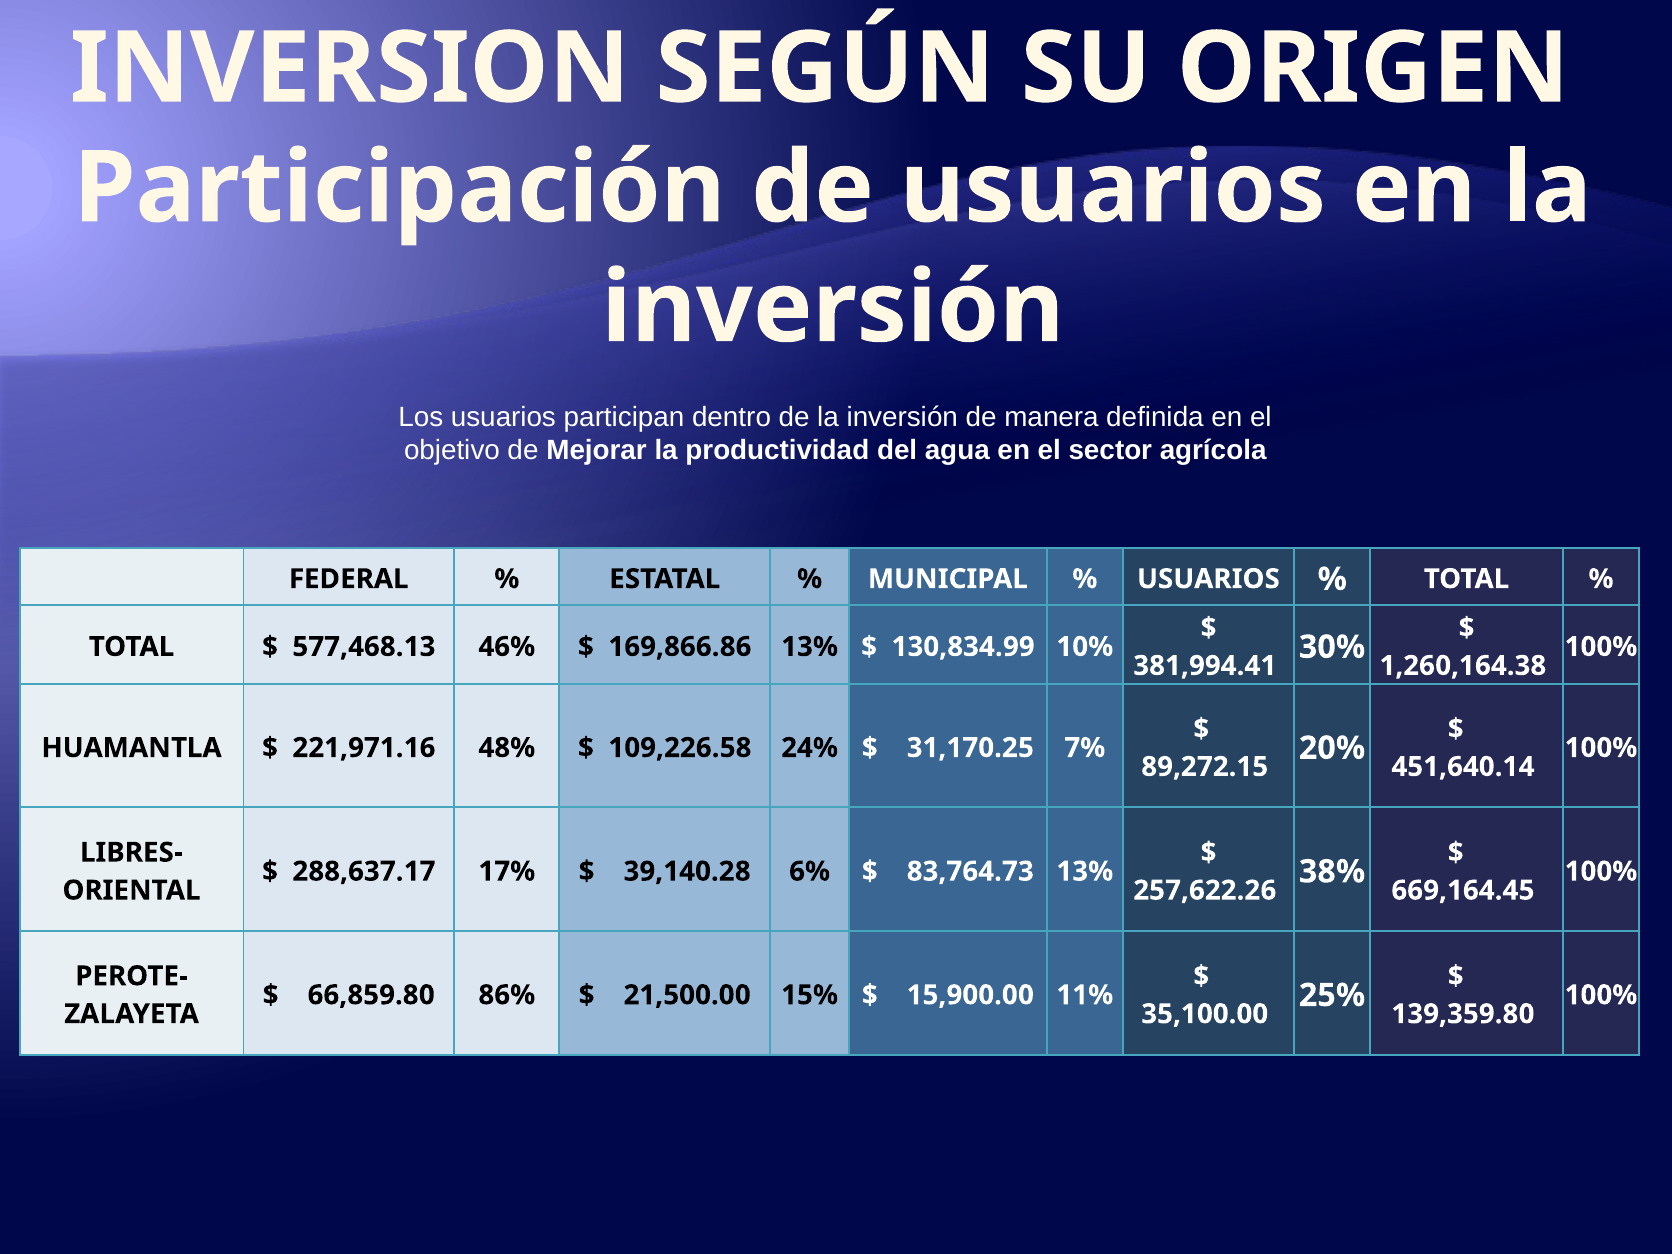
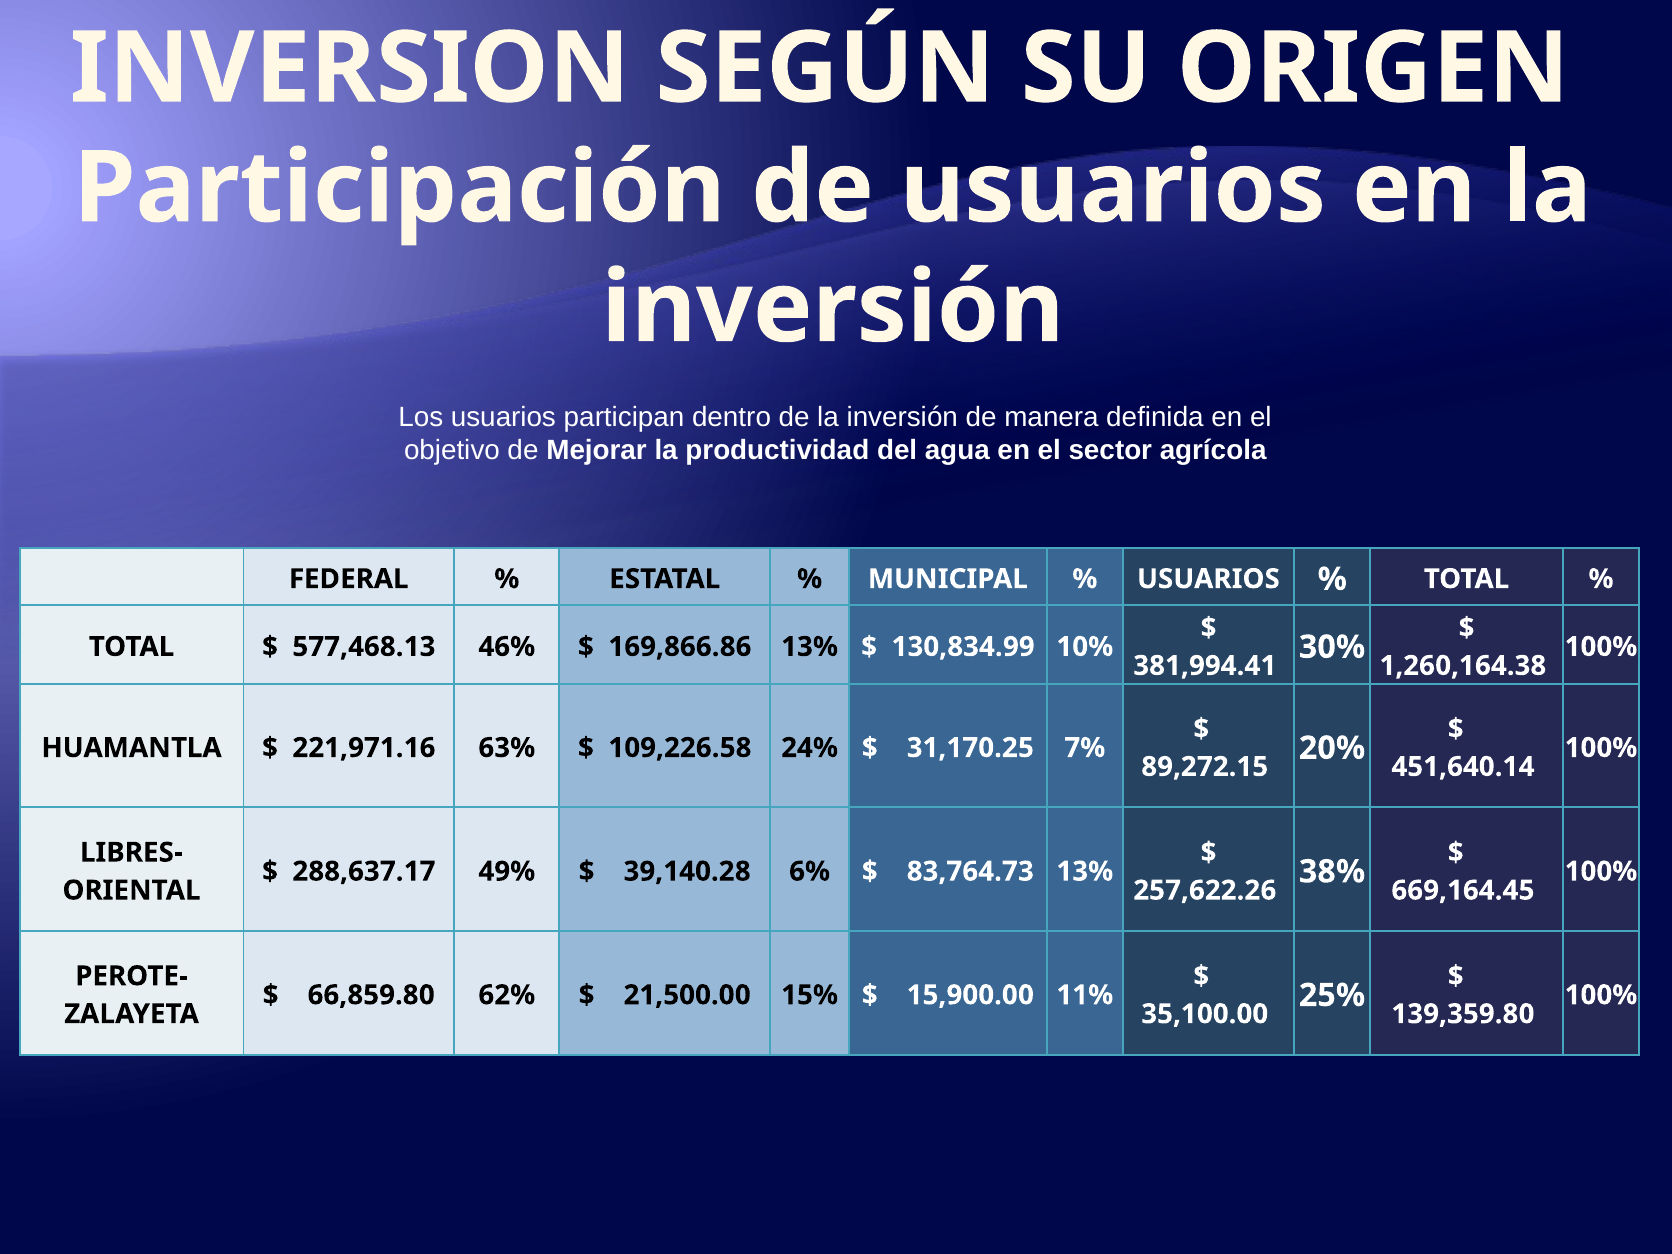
48%: 48% -> 63% (507, 748)
17%: 17% -> 49% (507, 871)
86%: 86% -> 62% (507, 995)
